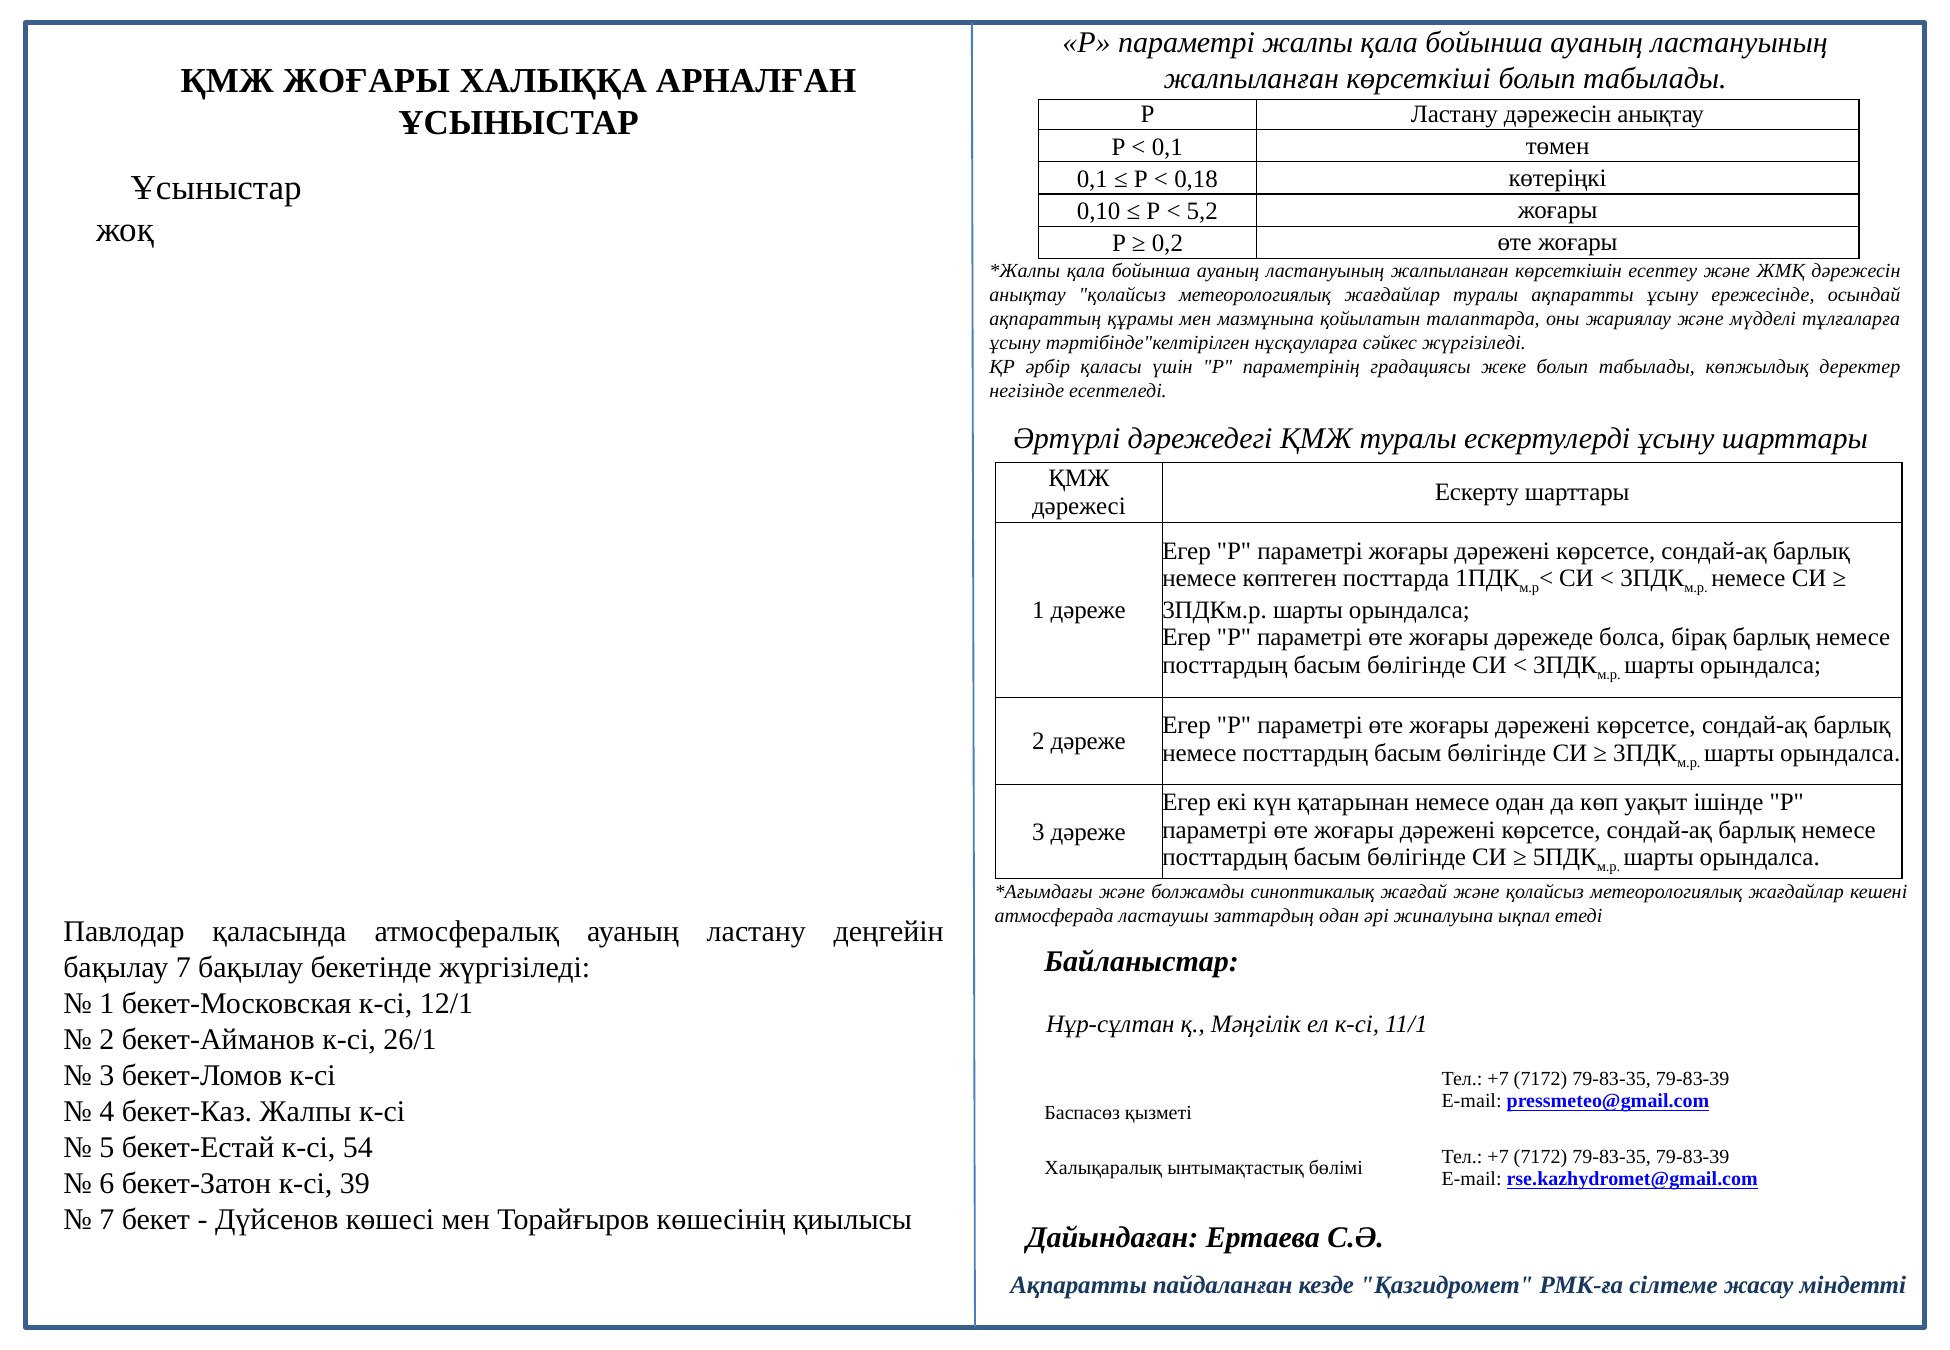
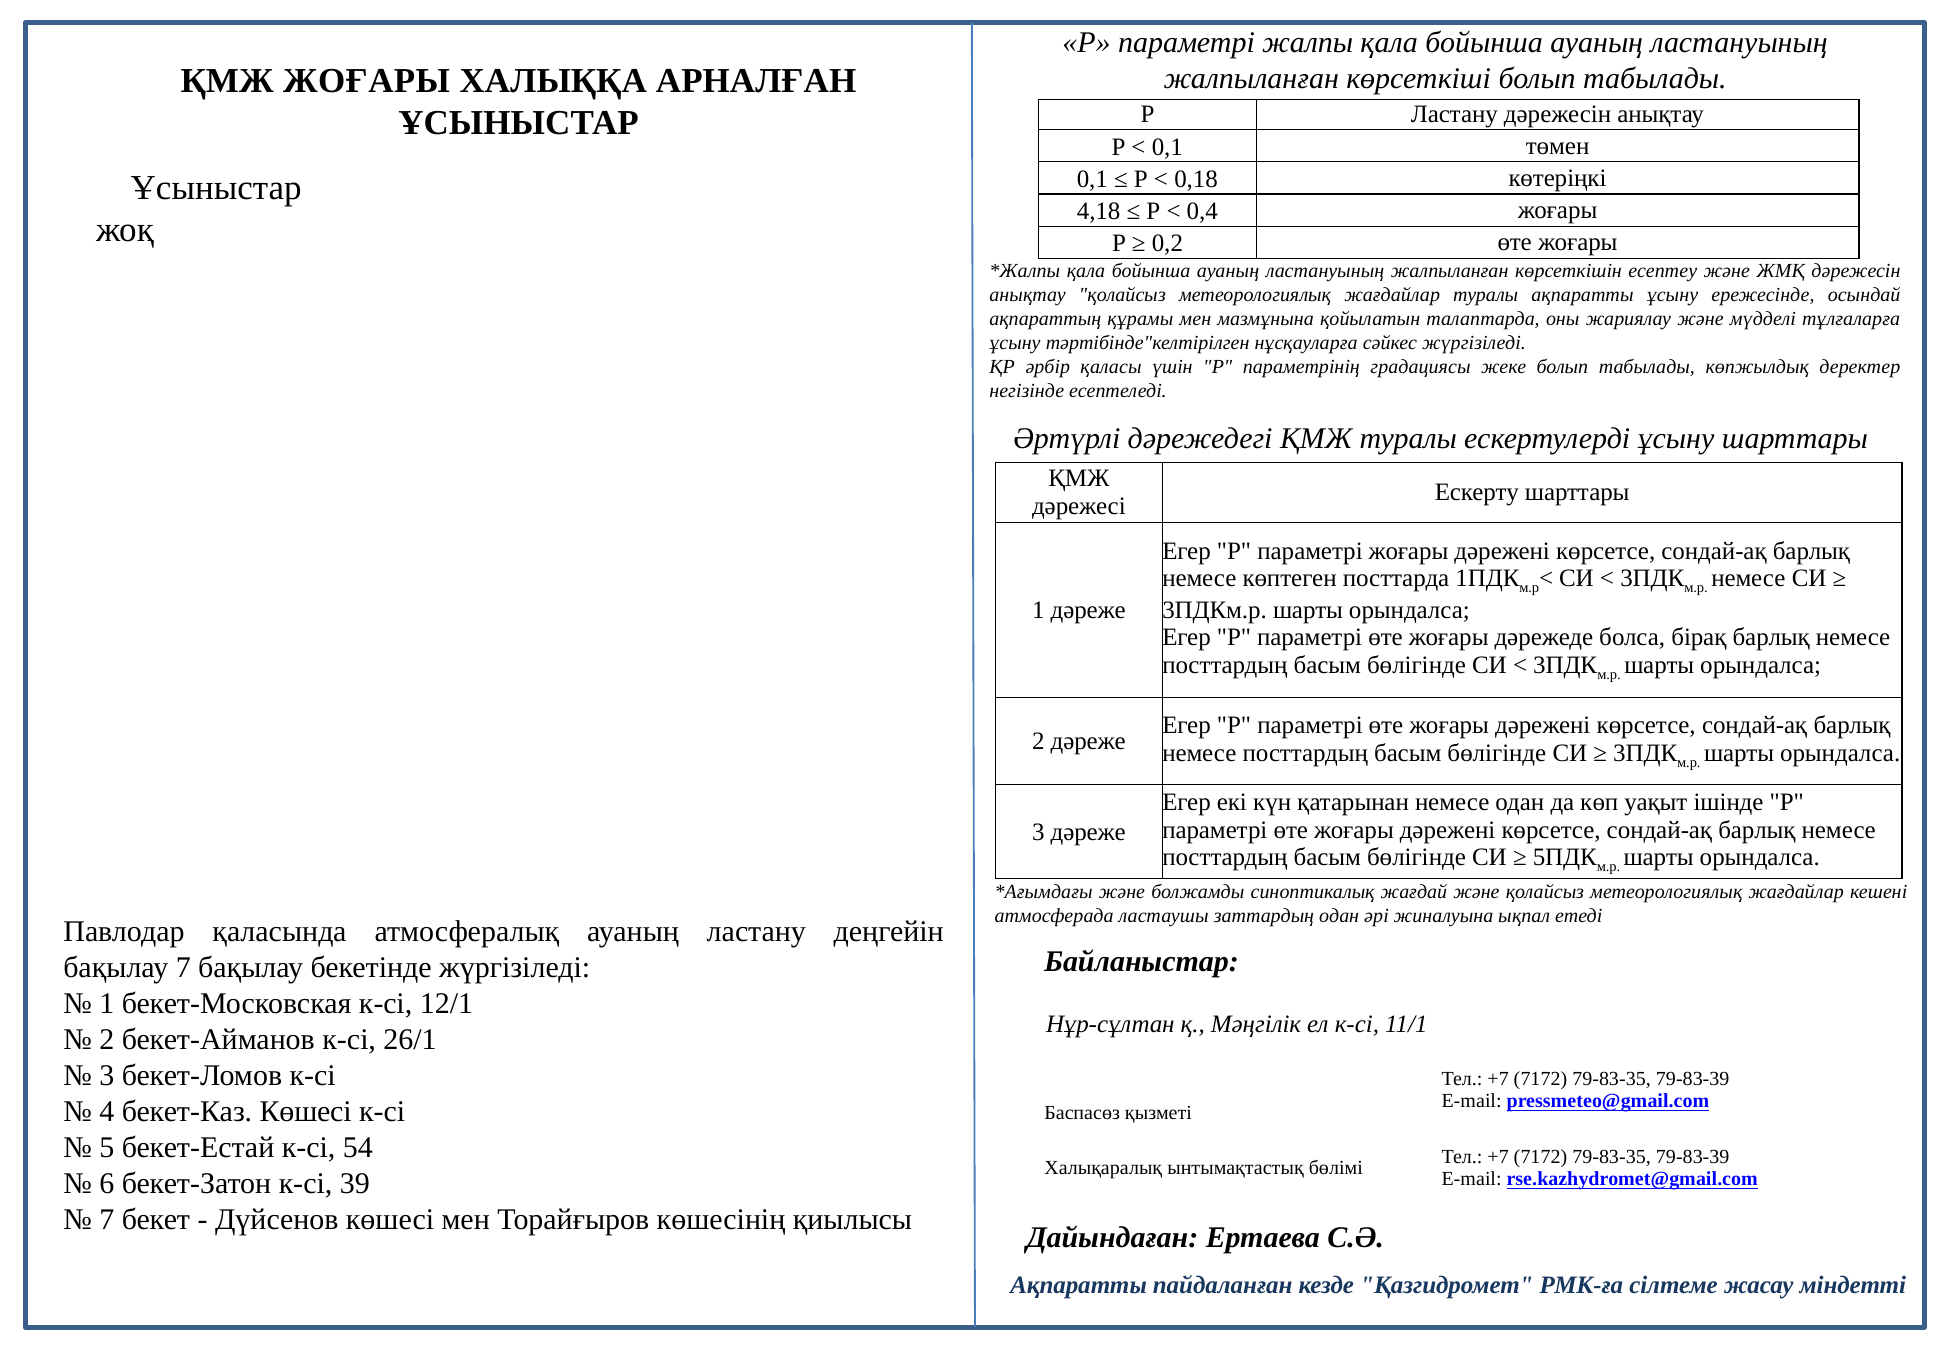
0,10: 0,10 -> 4,18 (1099, 211)
5,2: 5,2 -> 0,4 (1202, 211)
бекет-Каз Жалпы: Жалпы -> Көшесі (306, 1112)
